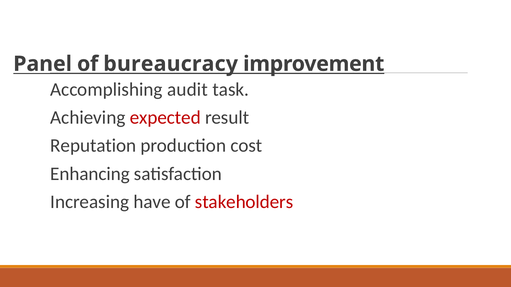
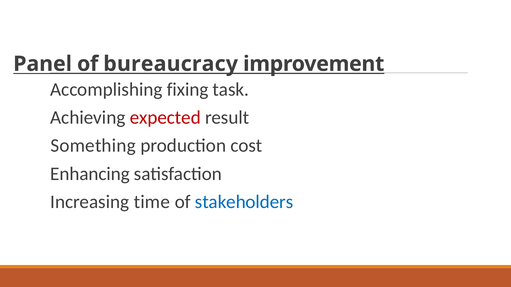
audit: audit -> fixing (188, 90)
Reputation: Reputation -> Something (93, 146)
have: have -> time (152, 202)
stakeholders colour: red -> blue (244, 202)
